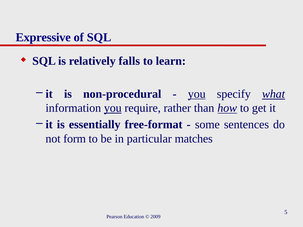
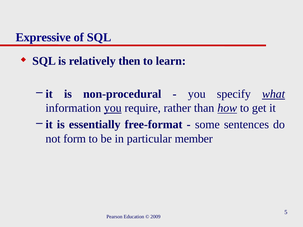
falls: falls -> then (129, 61)
you underline: present -> none (197, 94)
matches: matches -> member (194, 139)
